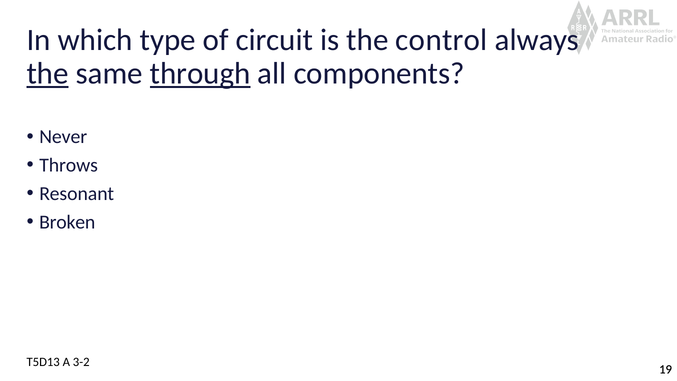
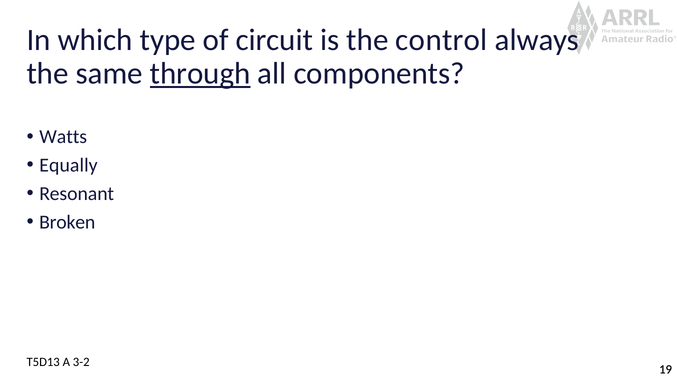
the underline: present -> none (48, 74)
Never: Never -> Watts (63, 137)
Throws: Throws -> Equally (68, 165)
